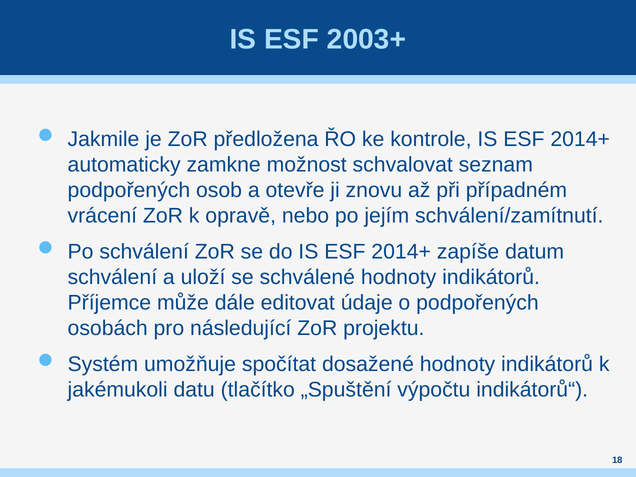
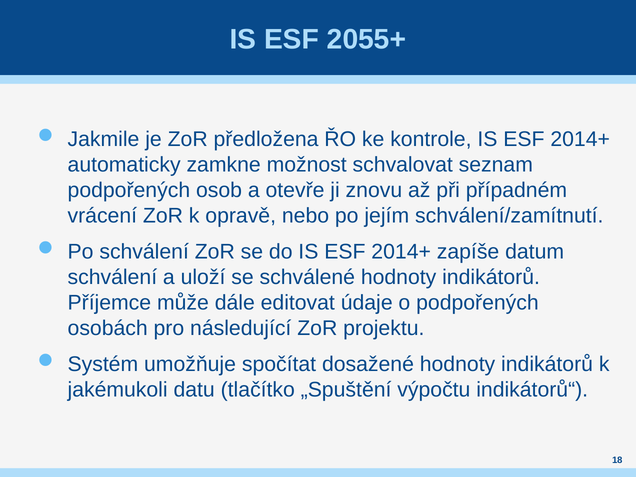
2003+: 2003+ -> 2055+ (367, 40)
